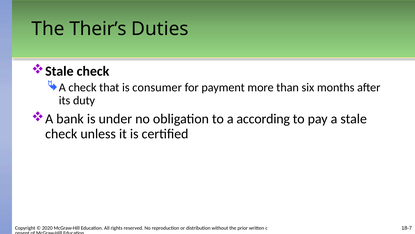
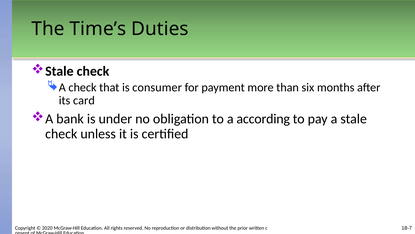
Their’s: Their’s -> Time’s (98, 29)
duty: duty -> card (84, 100)
